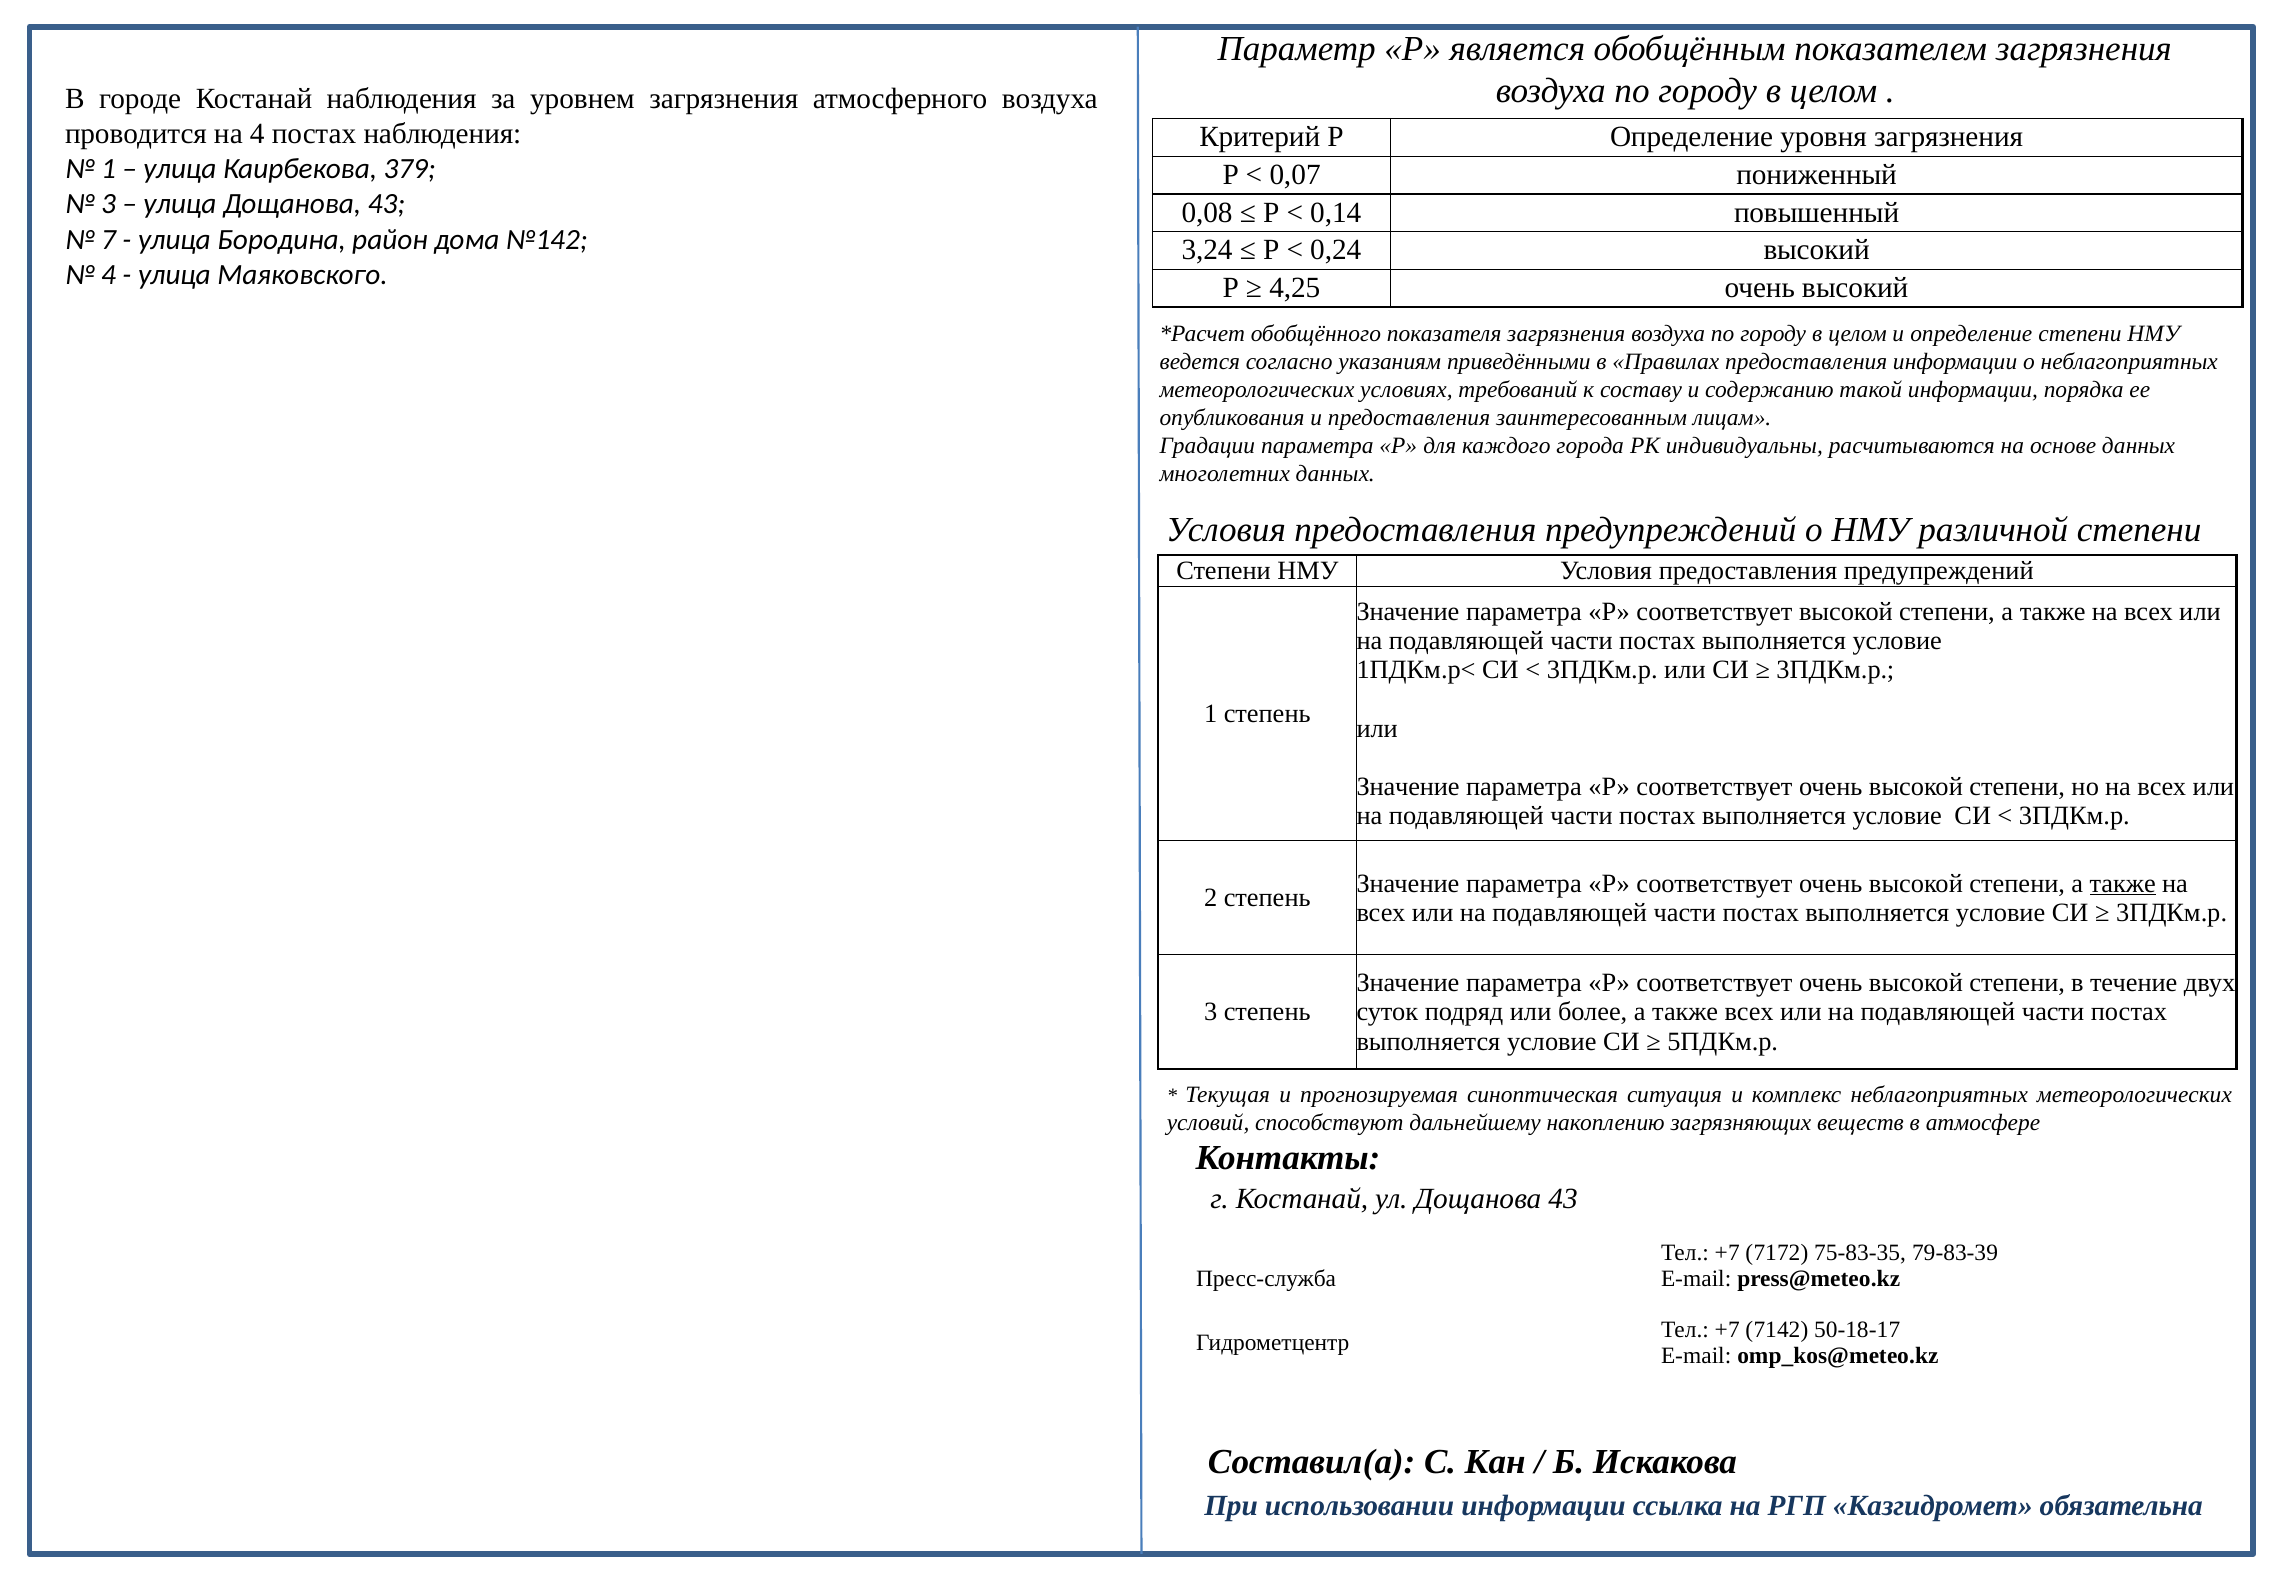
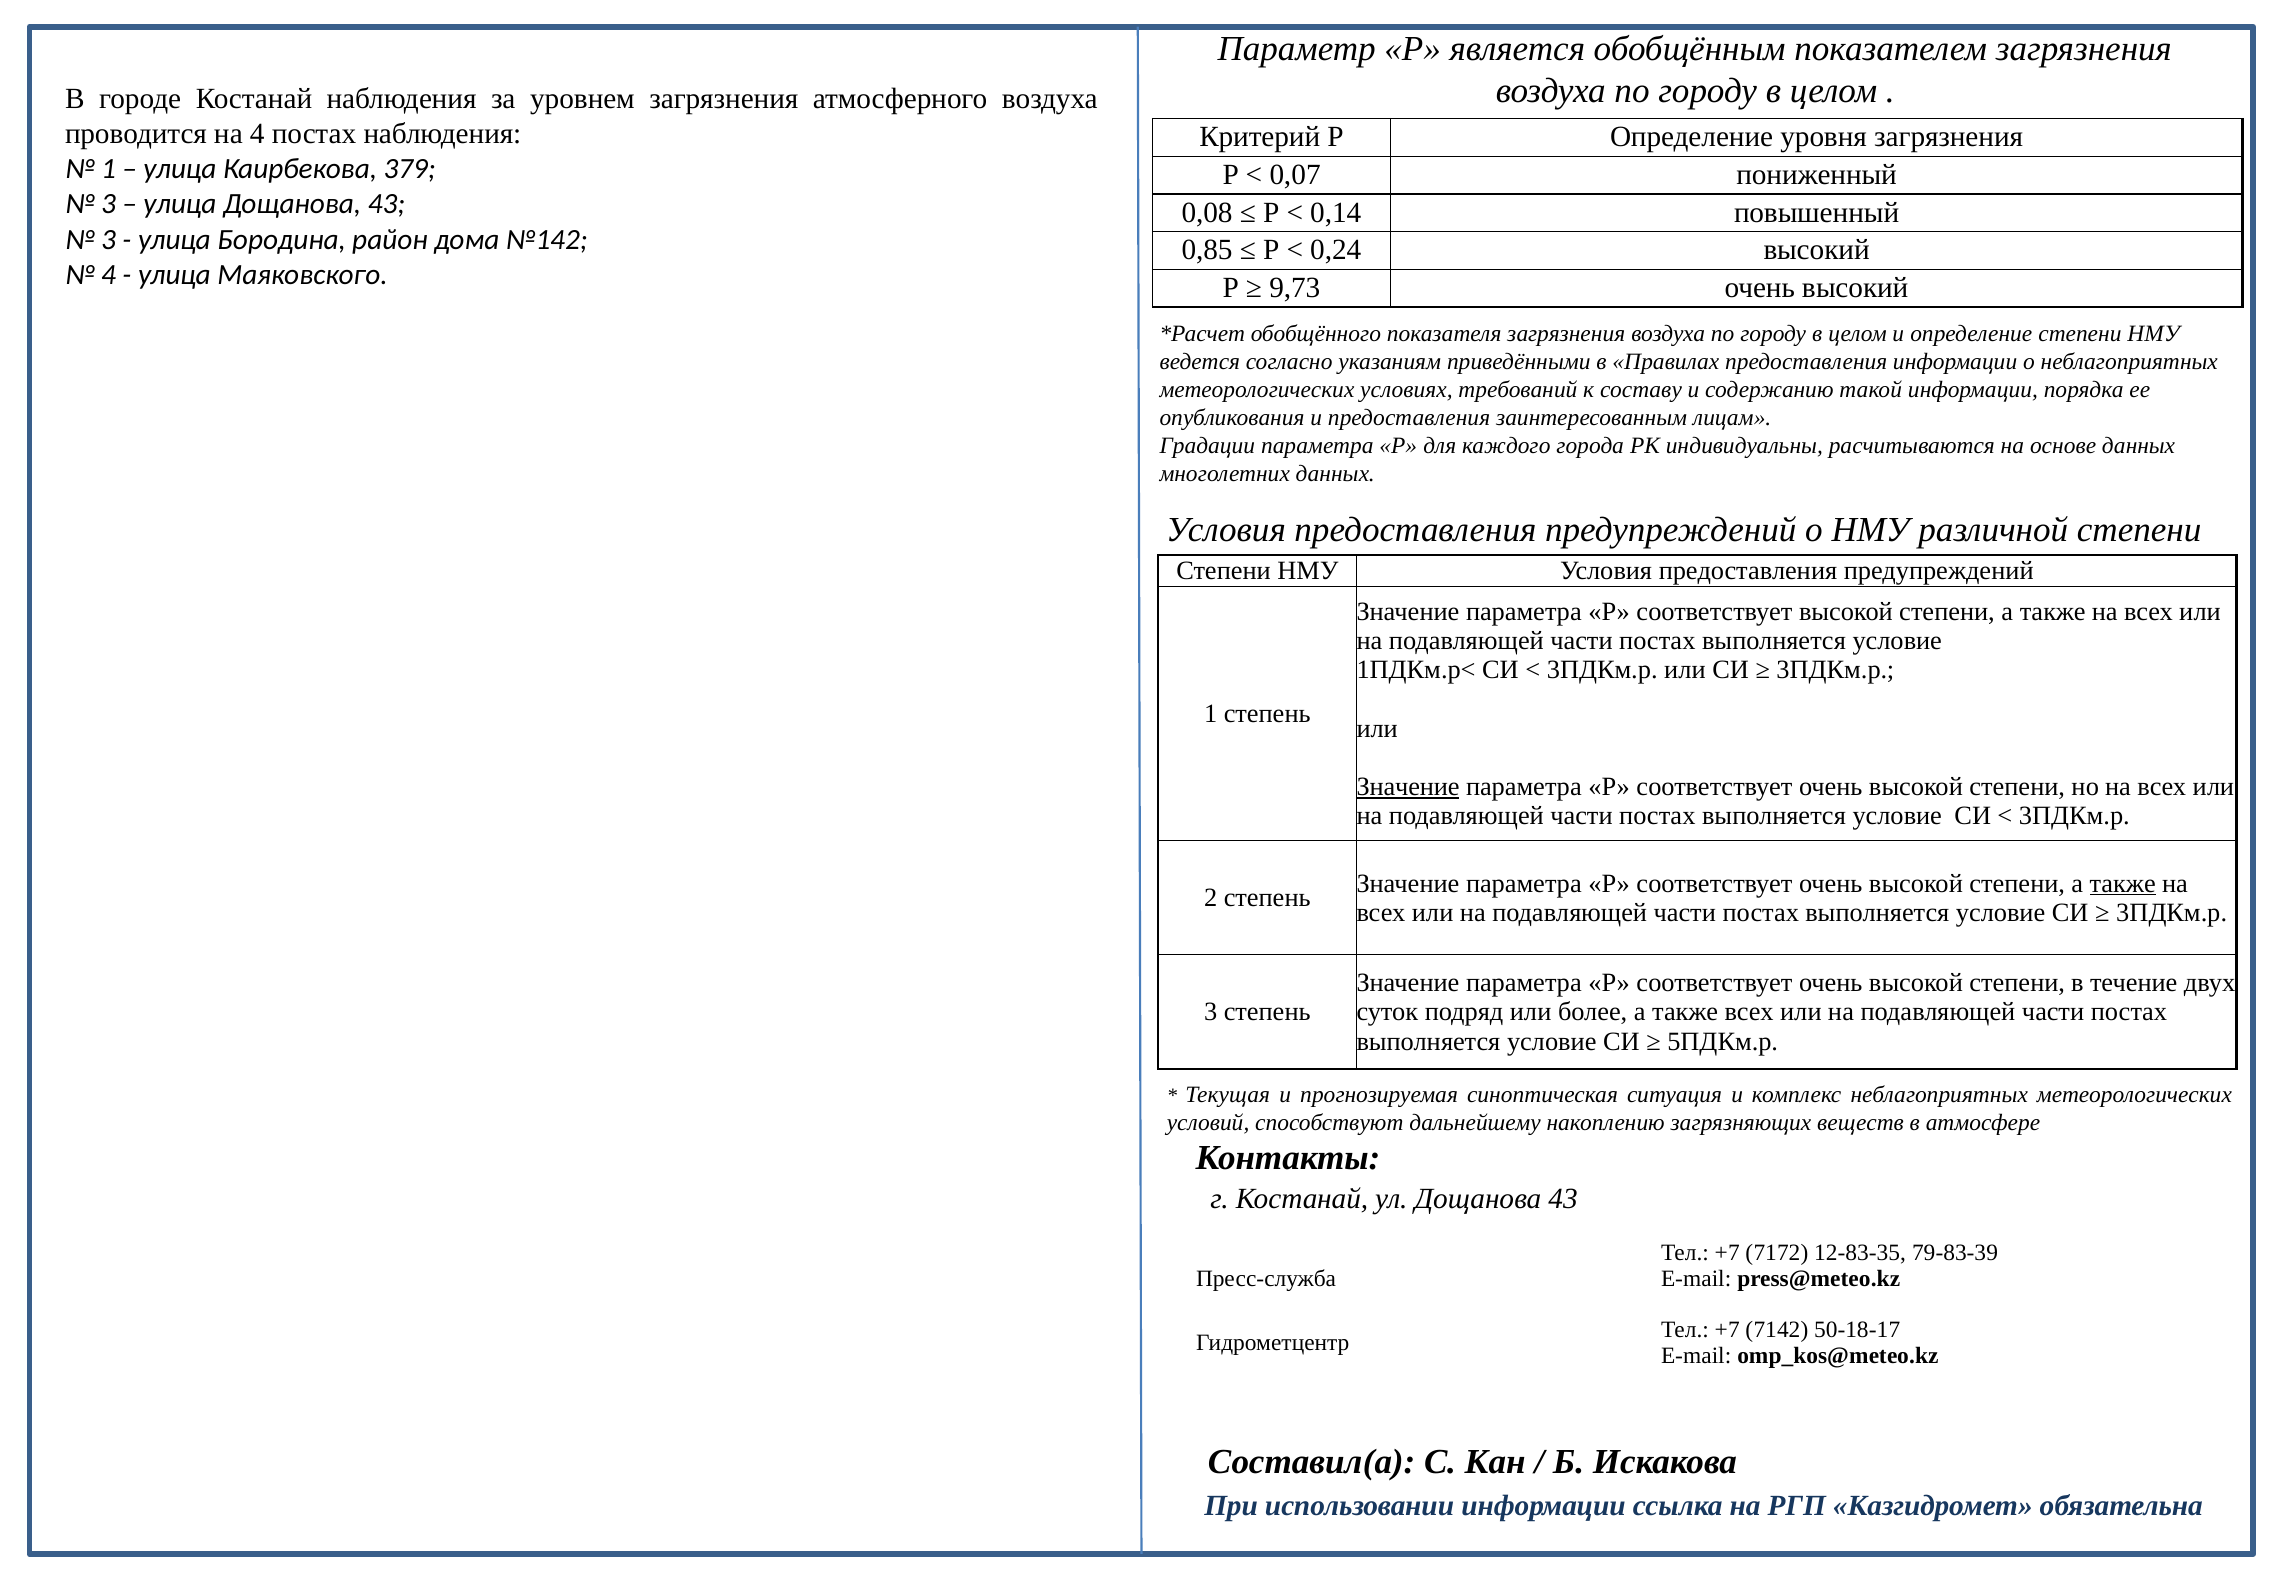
7: 7 -> 3 (109, 239)
3,24: 3,24 -> 0,85 (1207, 250)
4,25: 4,25 -> 9,73 (1295, 288)
Значение underline: none -> present (1408, 787)
75-83-35: 75-83-35 -> 12-83-35 (1860, 1252)
